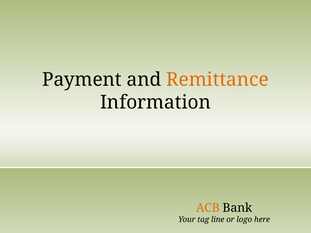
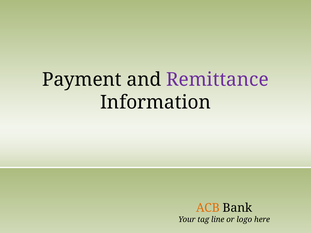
Remittance colour: orange -> purple (217, 80)
